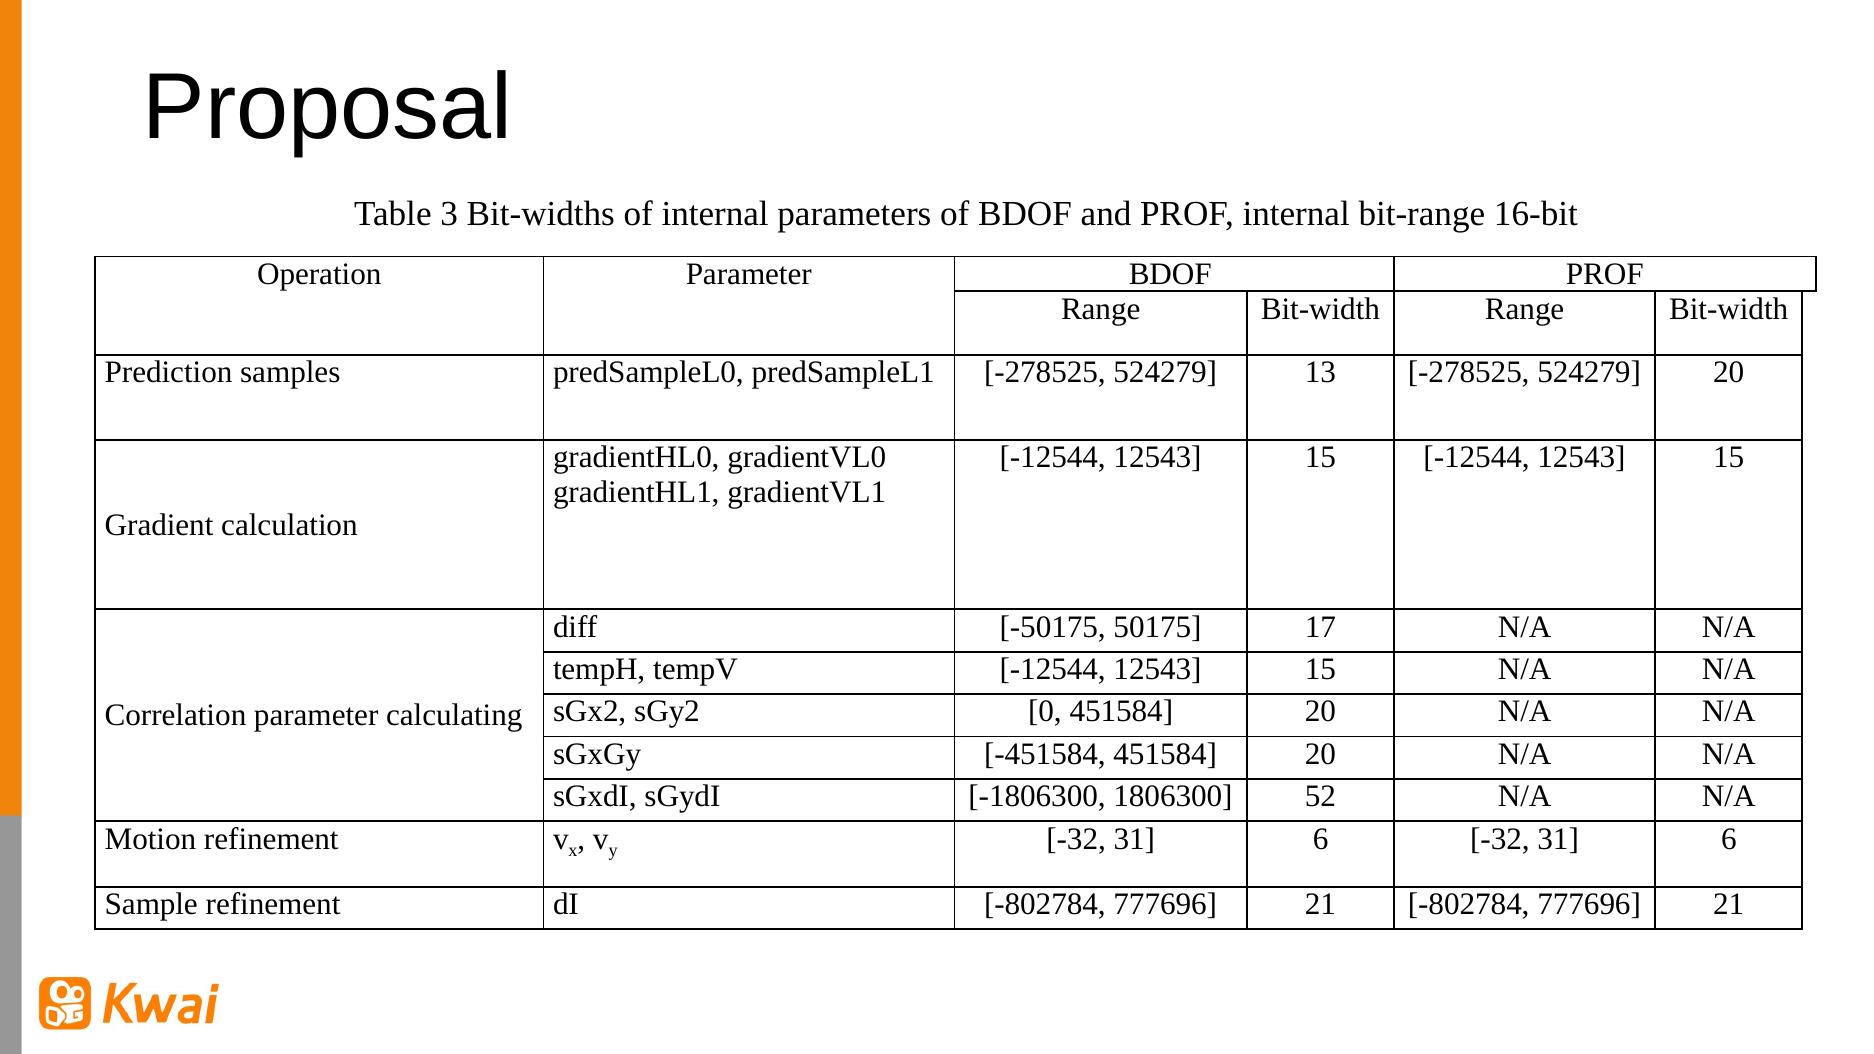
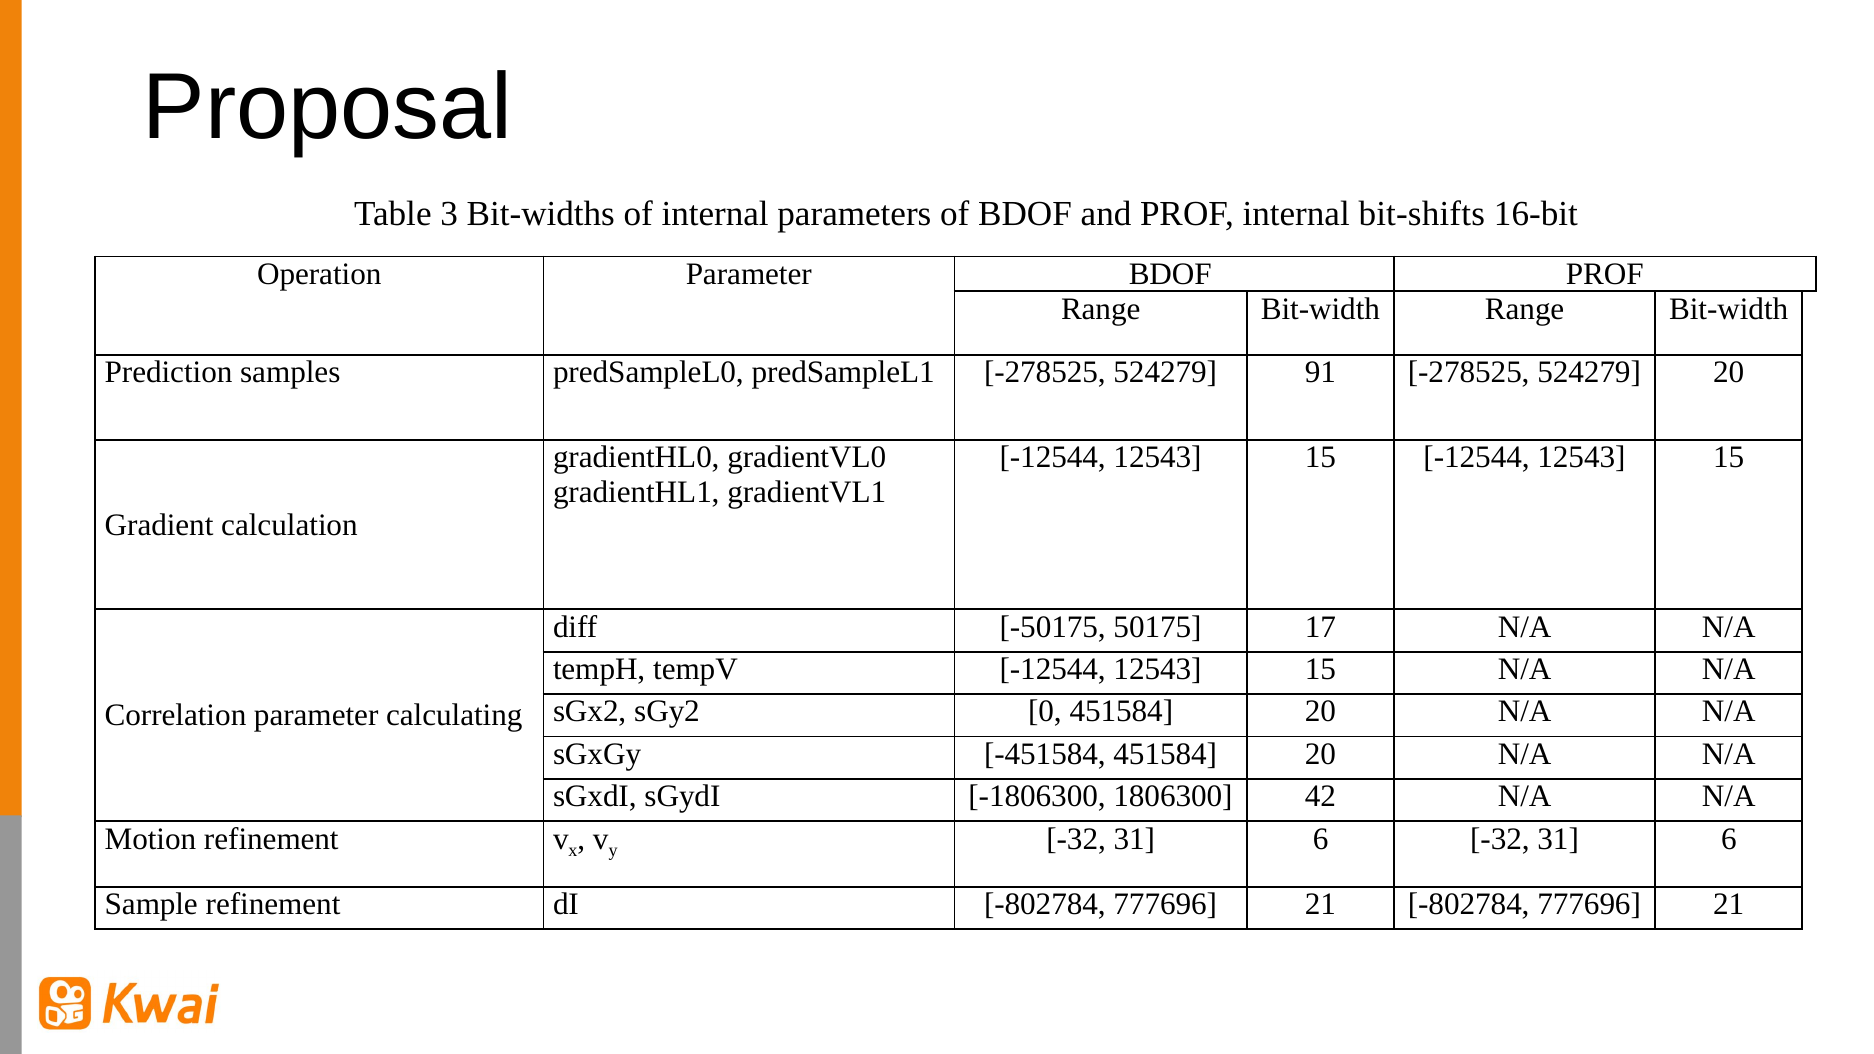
bit-range: bit-range -> bit-shifts (1422, 214)
13: 13 -> 91 (1321, 373)
52: 52 -> 42 (1321, 797)
